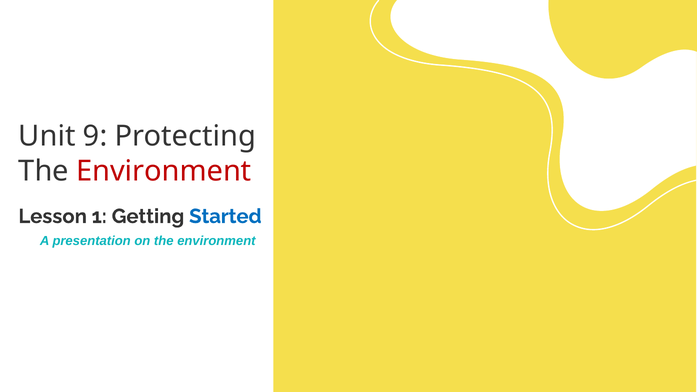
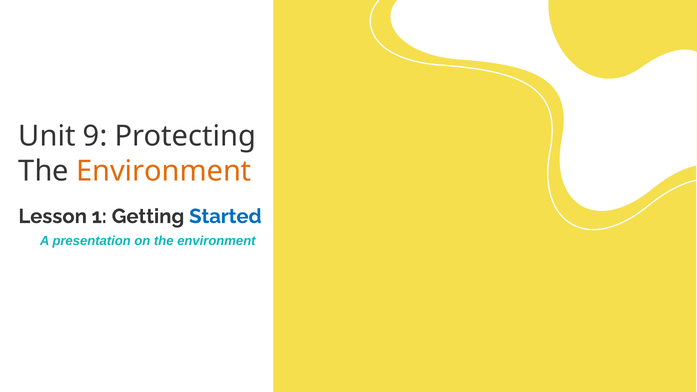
Environment colour: red -> orange (164, 171)
